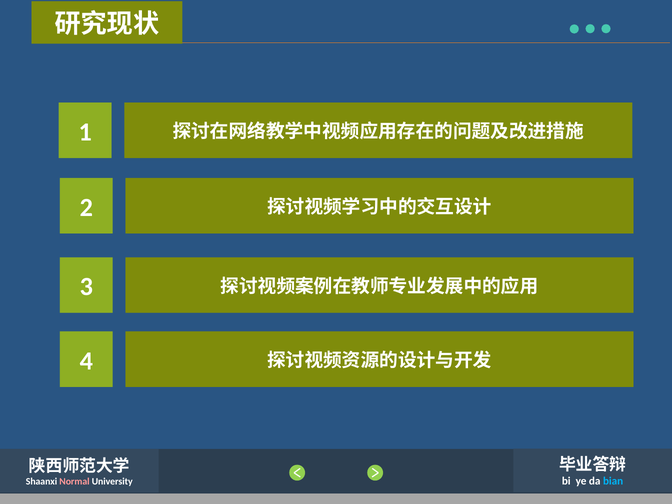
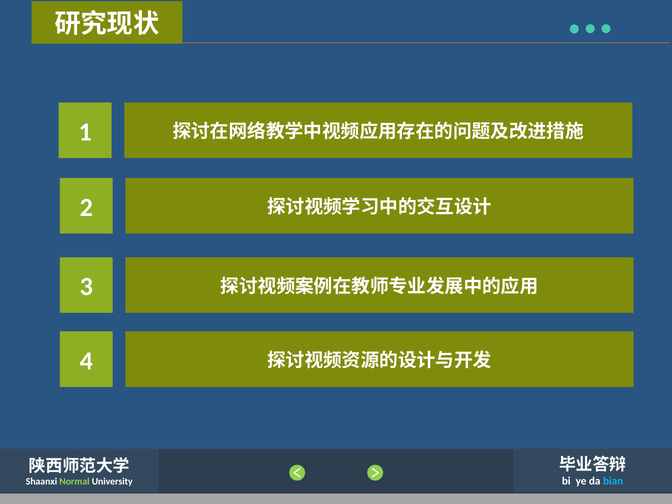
Normal colour: pink -> light green (74, 481)
